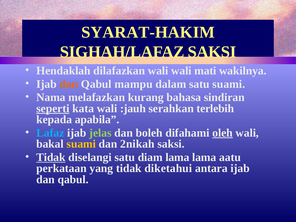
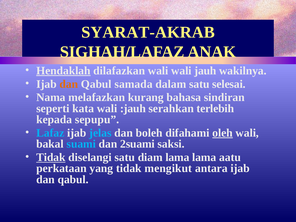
SYARAT-HAKIM: SYARAT-HAKIM -> SYARAT-AKRAB (148, 32)
SIGHAH/LAFAZ SAKSI: SAKSI -> ANAK (212, 52)
Hendaklah underline: none -> present (63, 71)
mati: mati -> jauh (205, 71)
mampu: mampu -> samada (134, 84)
satu suami: suami -> selesai (229, 84)
seperti underline: present -> none (53, 108)
apabila: apabila -> sepupu (97, 120)
jelas colour: light green -> light blue (100, 133)
suami colour: yellow -> light blue (81, 144)
2nikah: 2nikah -> 2suami (137, 144)
diketahui: diketahui -> mengikut (168, 168)
